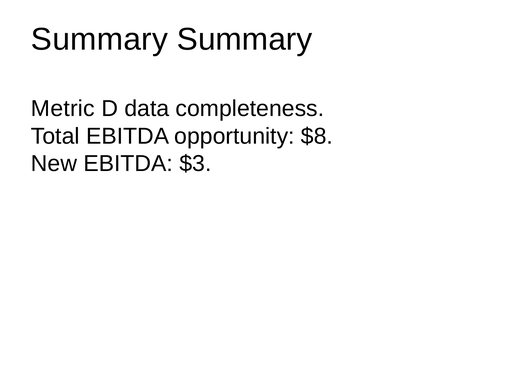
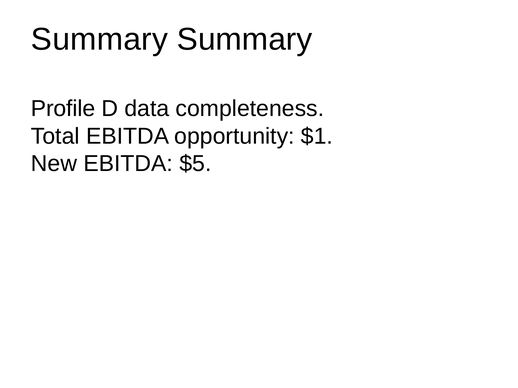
Metric: Metric -> Profile (63, 109)
$8: $8 -> $1 (317, 136)
$3: $3 -> $5 (195, 164)
